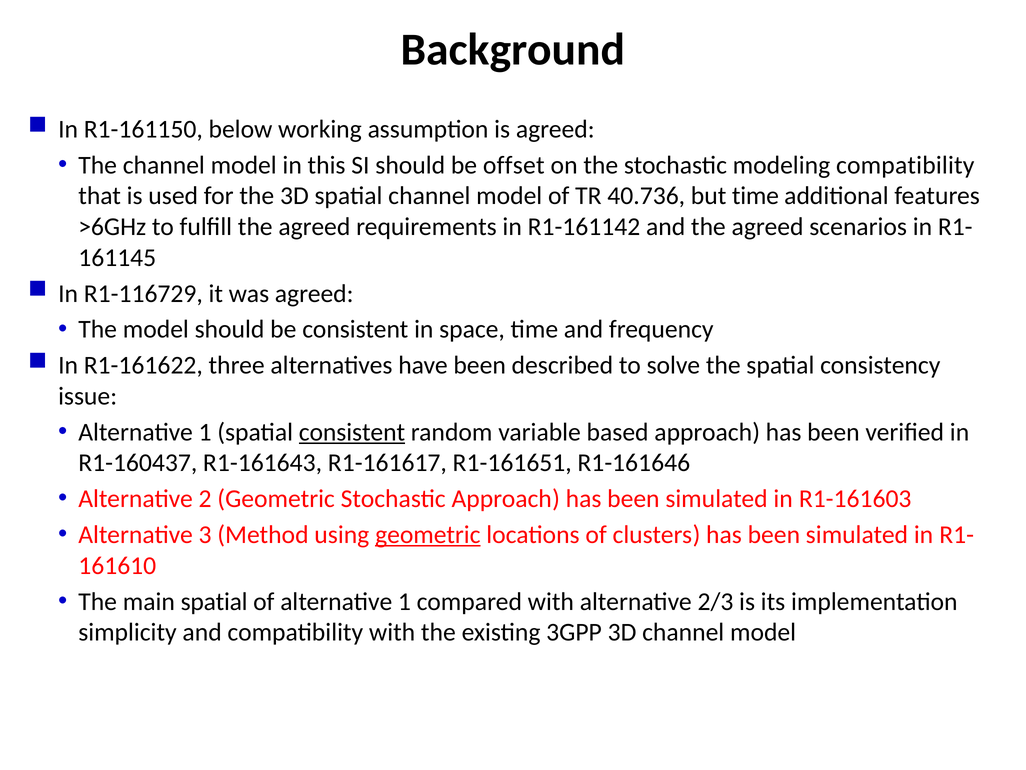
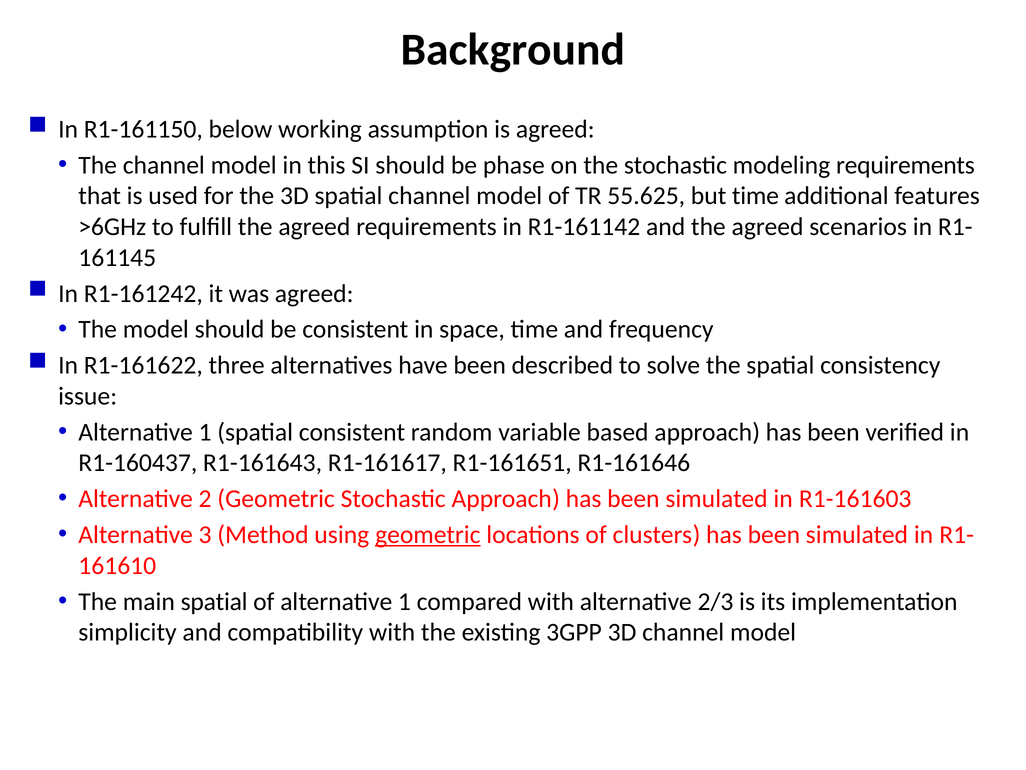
offset: offset -> phase (514, 165)
modeling compatibility: compatibility -> requirements (905, 165)
40.736: 40.736 -> 55.625 (646, 196)
R1-116729: R1-116729 -> R1-161242 (143, 293)
consistent underline: present -> none (352, 432)
